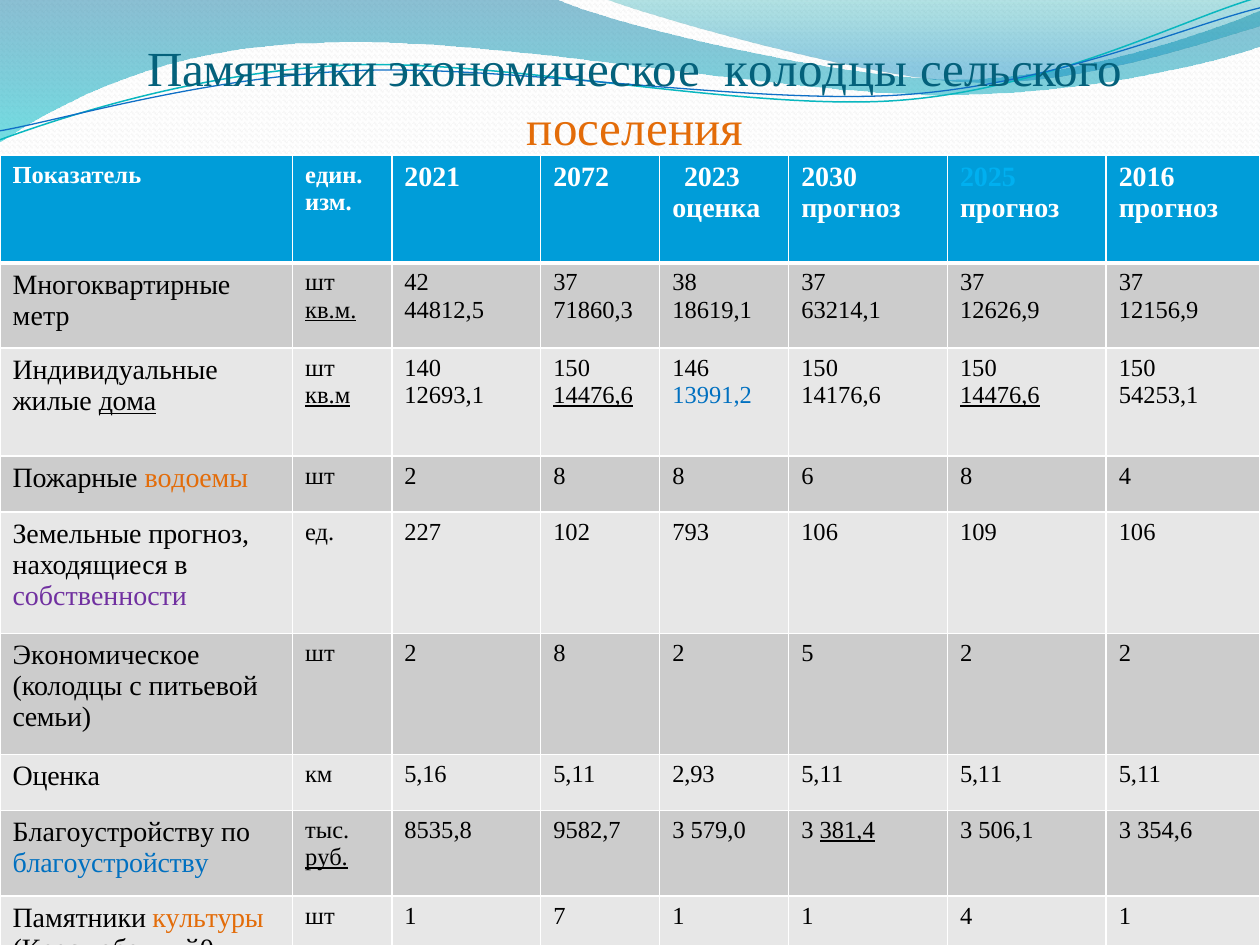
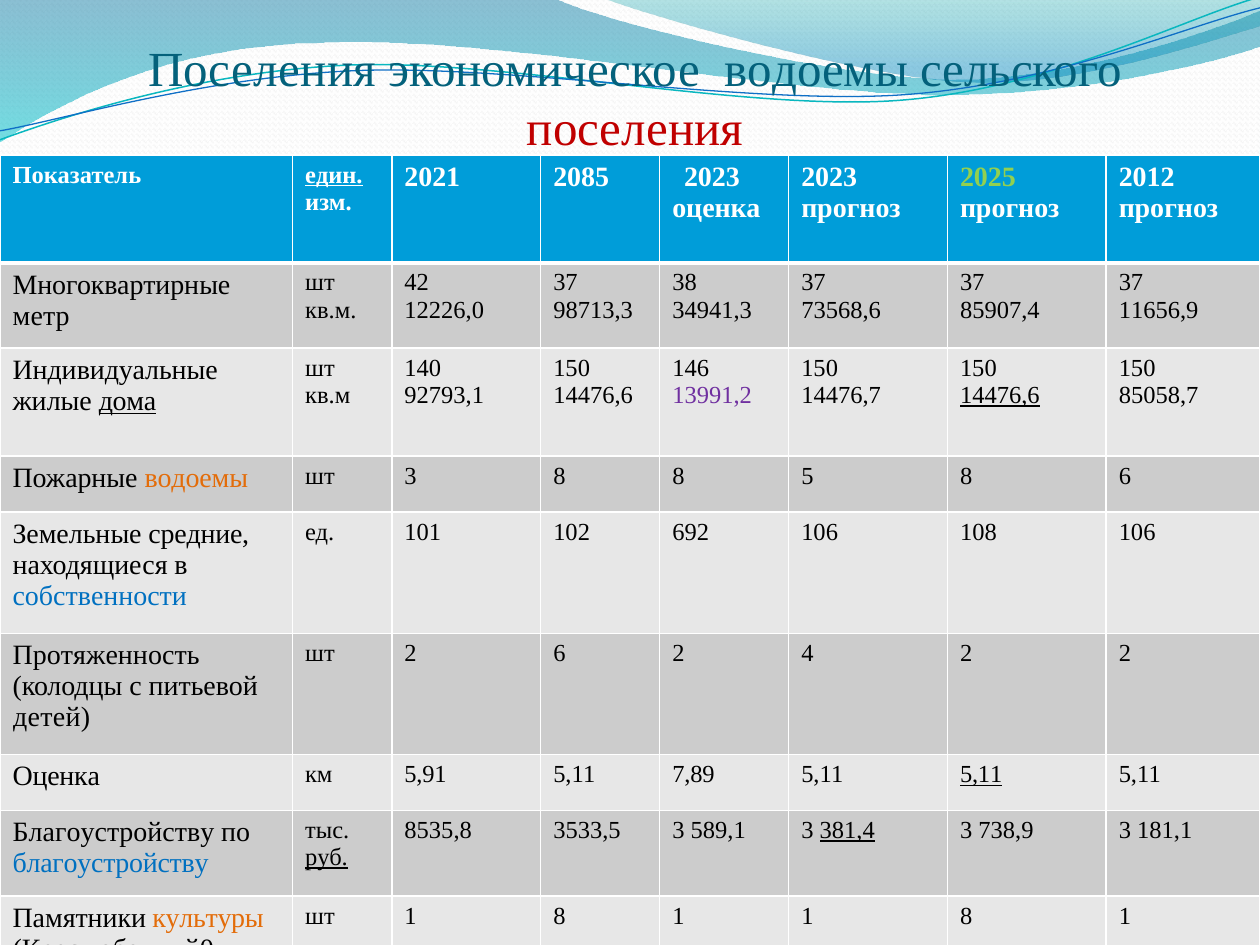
Памятники: Памятники -> Поселения (262, 70)
колодцы: колодцы -> водоемы (816, 70)
поселения colour: orange -> red (635, 129)
един underline: none -> present (334, 175)
2072: 2072 -> 2085 (581, 177)
2030: 2030 -> 2023 (829, 177)
2025 colour: light blue -> light green (988, 177)
2016: 2016 -> 2012 (1147, 177)
кв.м underline: present -> none (331, 310)
44812,5: 44812,5 -> 12226,0 (444, 310)
71860,3: 71860,3 -> 98713,3 (593, 310)
18619,1: 18619,1 -> 34941,3 (712, 310)
63214,1: 63214,1 -> 73568,6 (841, 310)
12626,9: 12626,9 -> 85907,4 (1000, 310)
12156,9: 12156,9 -> 11656,9 (1159, 310)
кв.м underline: present -> none (328, 395)
12693,1: 12693,1 -> 92793,1 (444, 395)
14476,6 underline: present -> none (593, 395)
13991,2 colour: blue -> purple (712, 395)
14176,6: 14176,6 -> 14476,7 (841, 395)
54253,1: 54253,1 -> 85058,7 (1159, 395)
2: 2 -> 3 (411, 476)
6: 6 -> 5 (807, 476)
8 4: 4 -> 6 (1125, 476)
227: 227 -> 101 (423, 532)
793: 793 -> 692 (691, 532)
109: 109 -> 108 (978, 532)
Земельные прогноз: прогноз -> средние (199, 534)
собственности colour: purple -> blue (100, 596)
8: 8 -> 6 (559, 653)
5: 5 -> 4 (807, 653)
Экономическое: Экономическое -> Протяженность (106, 655)
семьи: семьи -> детей (52, 718)
5,16: 5,16 -> 5,91 (426, 775)
2,93: 2,93 -> 7,89 (693, 775)
5,11 underline: none -> present (981, 775)
9582,7: 9582,7 -> 3533,5 (587, 831)
579,0: 579,0 -> 589,1 (718, 831)
506,1: 506,1 -> 738,9 (1006, 831)
354,6: 354,6 -> 181,1 (1165, 831)
шт 1 7: 7 -> 8 (559, 916)
1 1 4: 4 -> 8 (966, 916)
